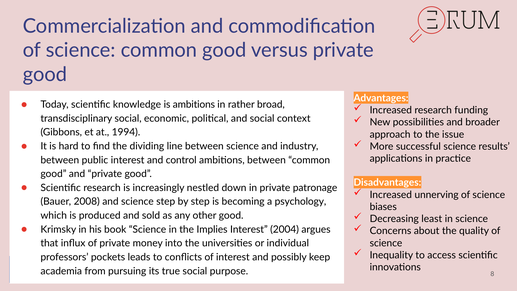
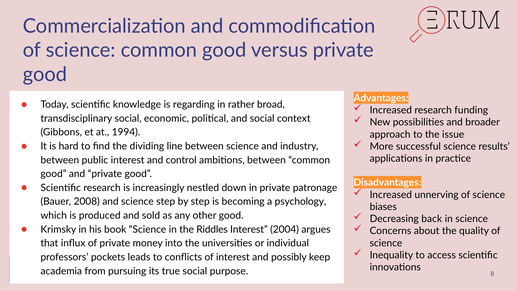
is ambitions: ambitions -> regarding (194, 105)
least: least -> back (432, 219)
Implies: Implies -> Riddles (212, 229)
